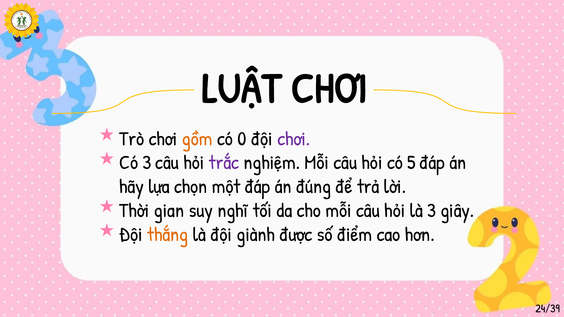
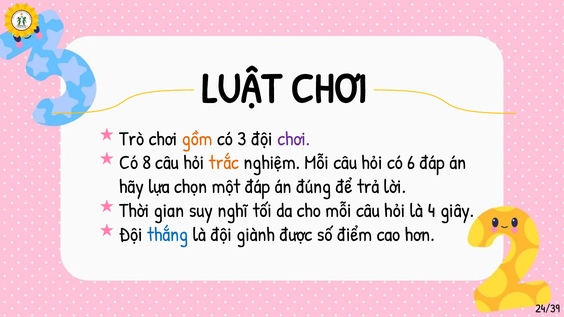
0: 0 -> 3 (242, 139)
Có 3: 3 -> 8 (147, 163)
trắc colour: purple -> orange (224, 163)
5: 5 -> 6 (411, 163)
là 3: 3 -> 4 (432, 211)
thắng colour: orange -> blue (168, 235)
